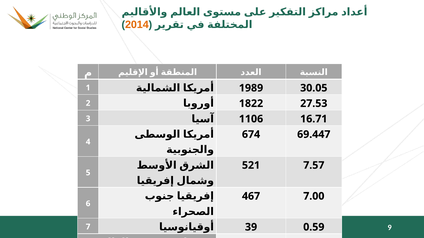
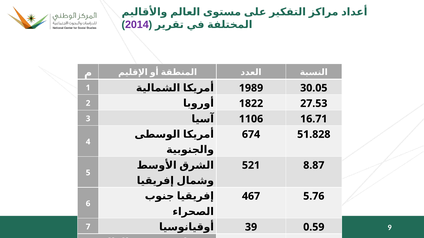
2014 colour: orange -> purple (137, 25)
69.447: 69.447 -> 51.828 (314, 135)
7.57: 7.57 -> 8.87 (314, 166)
7.00: 7.00 -> 5.76 (314, 197)
